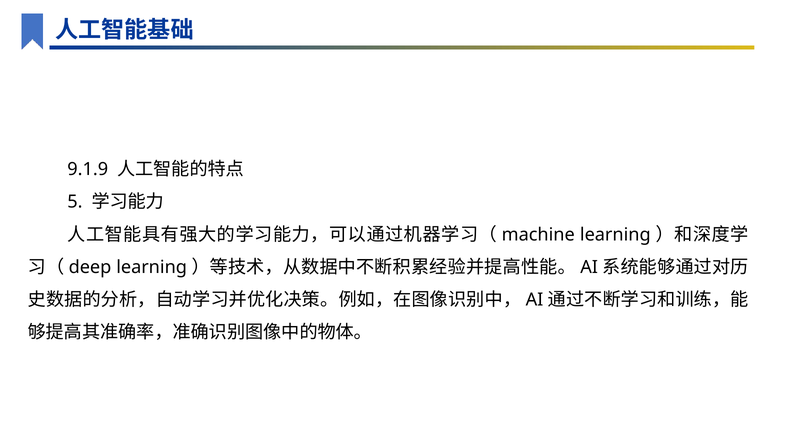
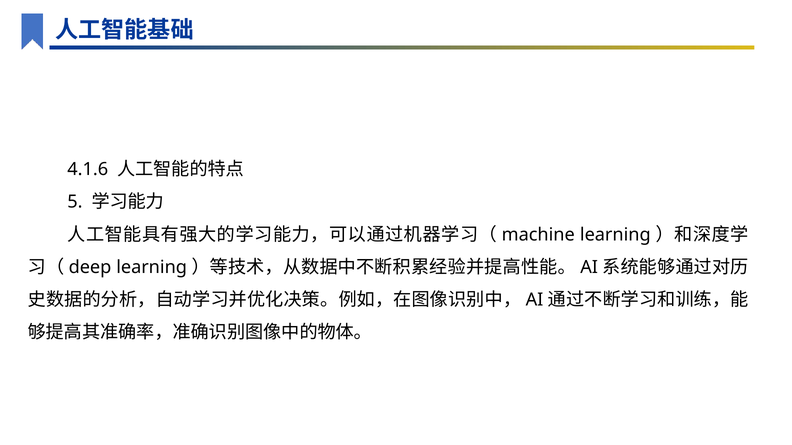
9.1.9: 9.1.9 -> 4.1.6 (88, 170)
